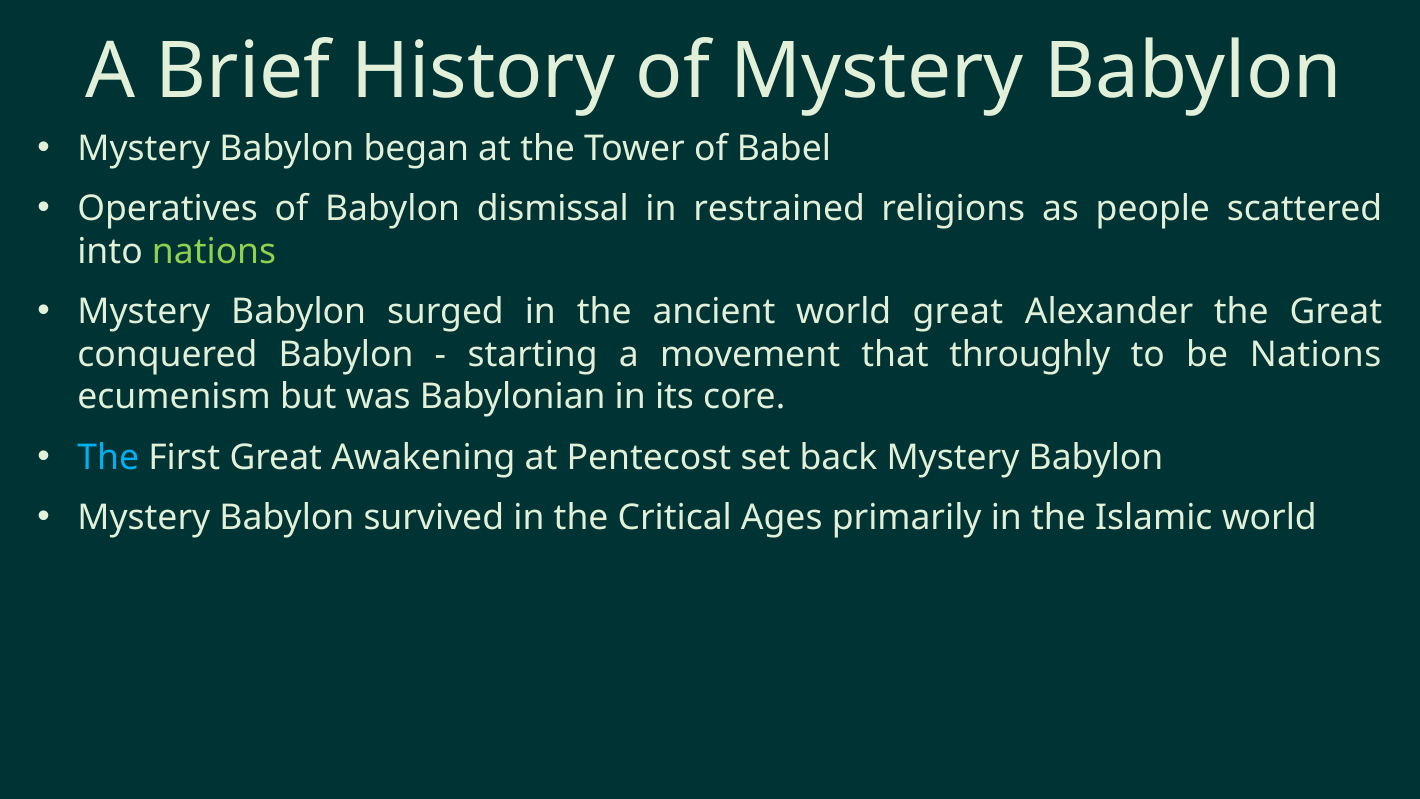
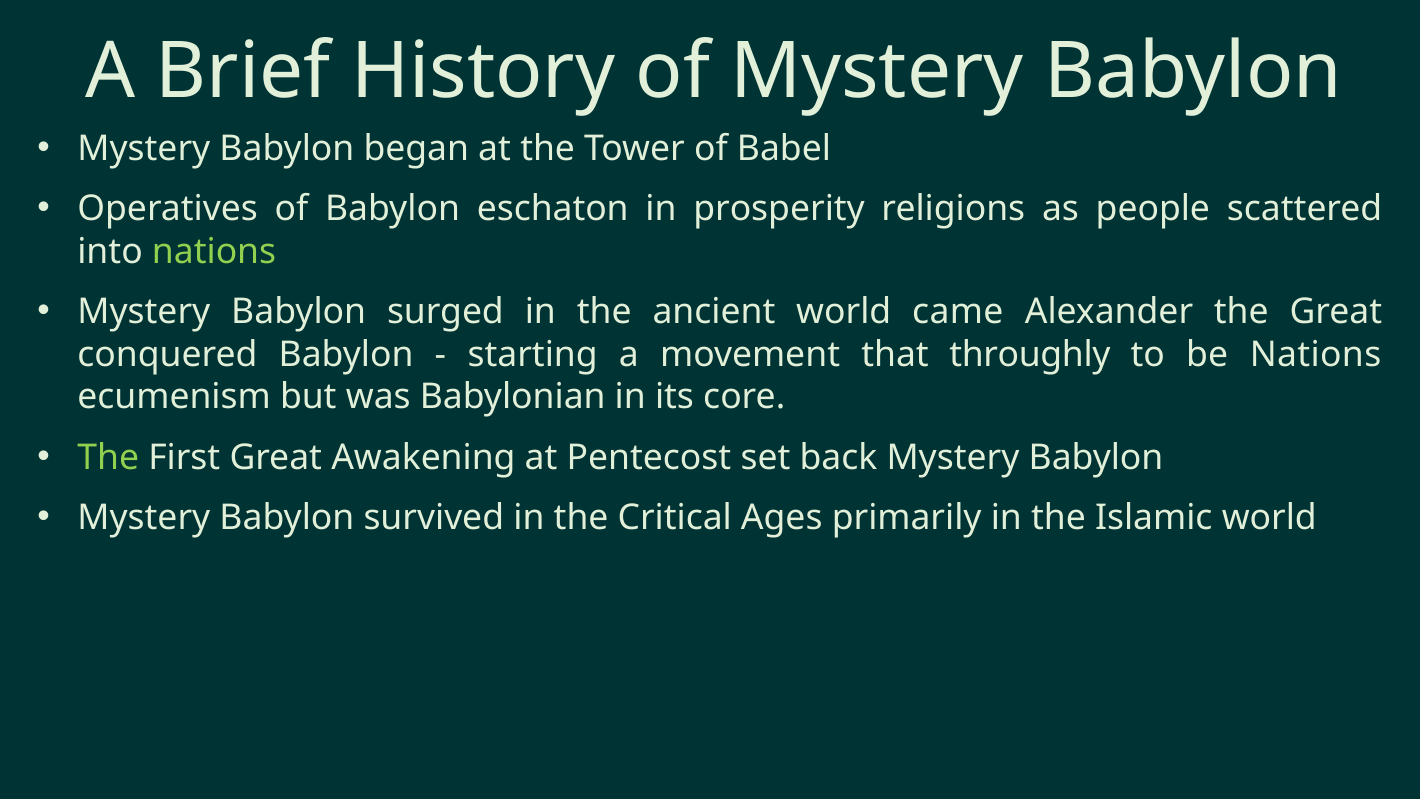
dismissal: dismissal -> eschaton (553, 209)
restrained: restrained -> prosperity (779, 209)
world great: great -> came (958, 312)
The colour: light blue -> light green (108, 457)
